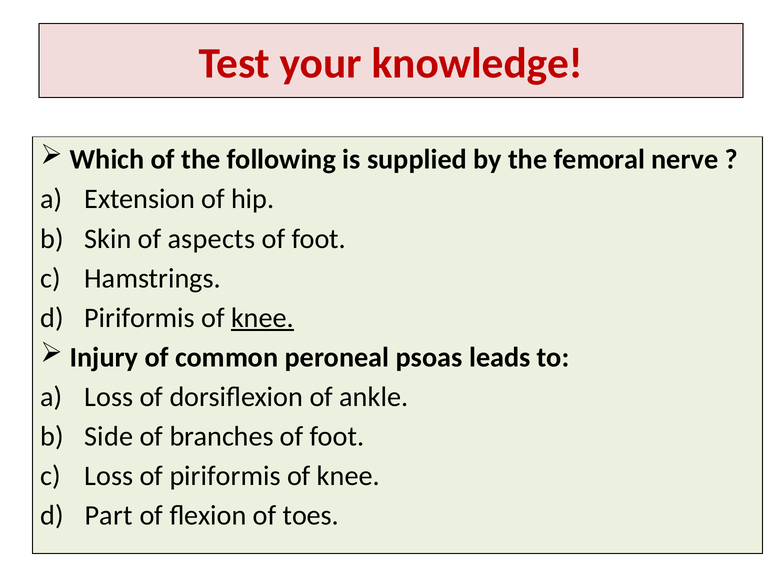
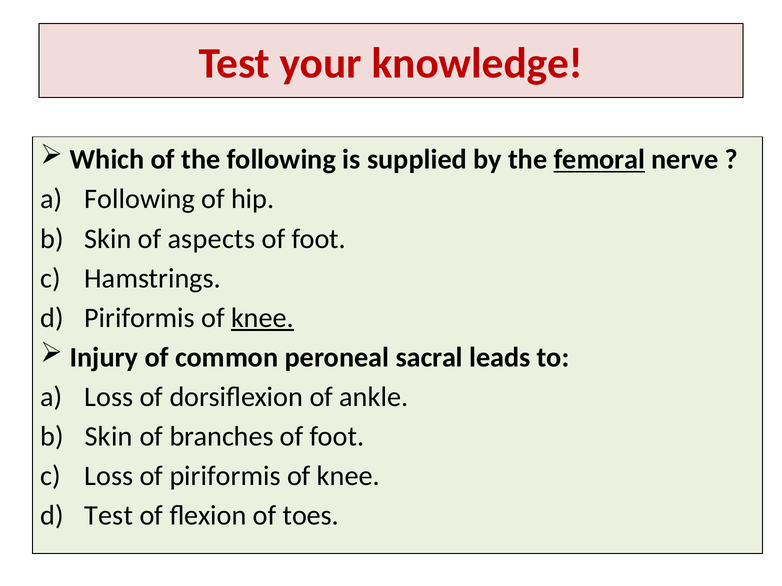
femoral underline: none -> present (599, 160)
Extension: Extension -> Following (140, 199)
psoas: psoas -> sacral (429, 358)
Side: Side -> Skin (109, 437)
Part: Part -> Test (109, 516)
